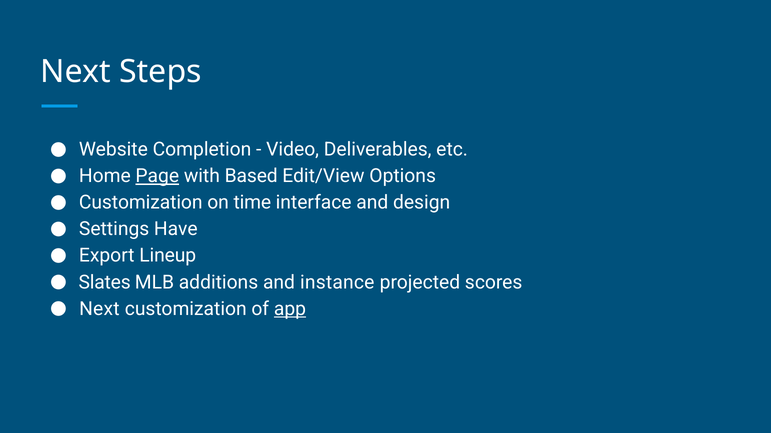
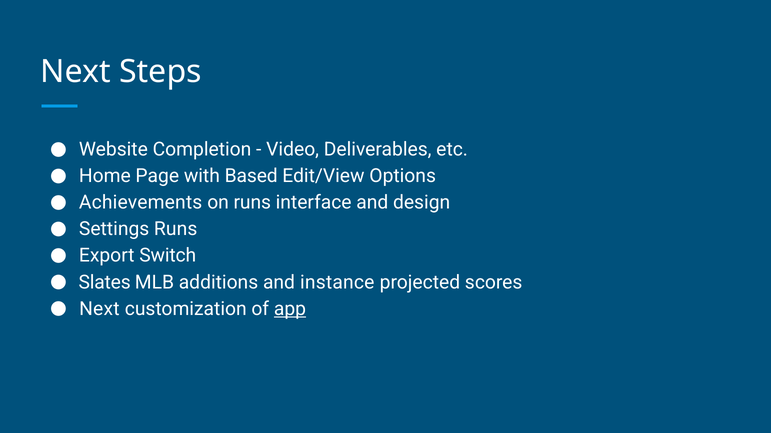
Page underline: present -> none (157, 176)
Customization: Customization -> Achievements (141, 203)
on time: time -> runs (252, 203)
Settings Have: Have -> Runs (176, 229)
Lineup: Lineup -> Switch (168, 256)
